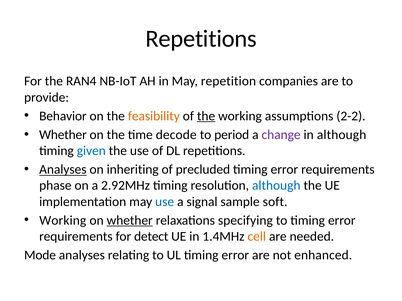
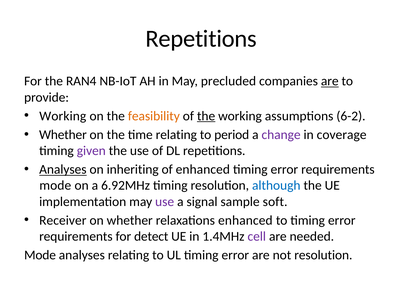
repetition: repetition -> precluded (228, 81)
are underline: none -> present (330, 81)
Behavior: Behavior -> Working (63, 116)
2-2: 2-2 -> 6-2 (351, 116)
time decode: decode -> relating (176, 135)
in although: although -> coverage (342, 135)
given colour: blue -> purple (91, 151)
of precluded: precluded -> enhanced (203, 170)
phase: phase -> mode (55, 186)
2.92MHz: 2.92MHz -> 6.92MHz (126, 186)
use colour: blue -> purple (165, 202)
Working: Working -> Receiver (63, 221)
whether underline: present -> none (130, 221)
relaxations specifying: specifying -> enhanced (245, 221)
cell colour: orange -> purple (257, 237)
not enhanced: enhanced -> resolution (323, 256)
